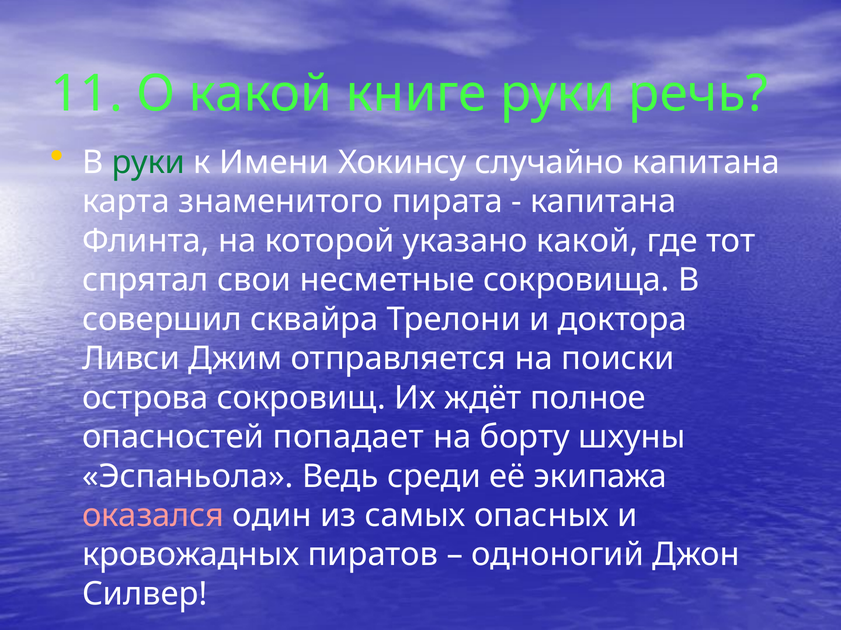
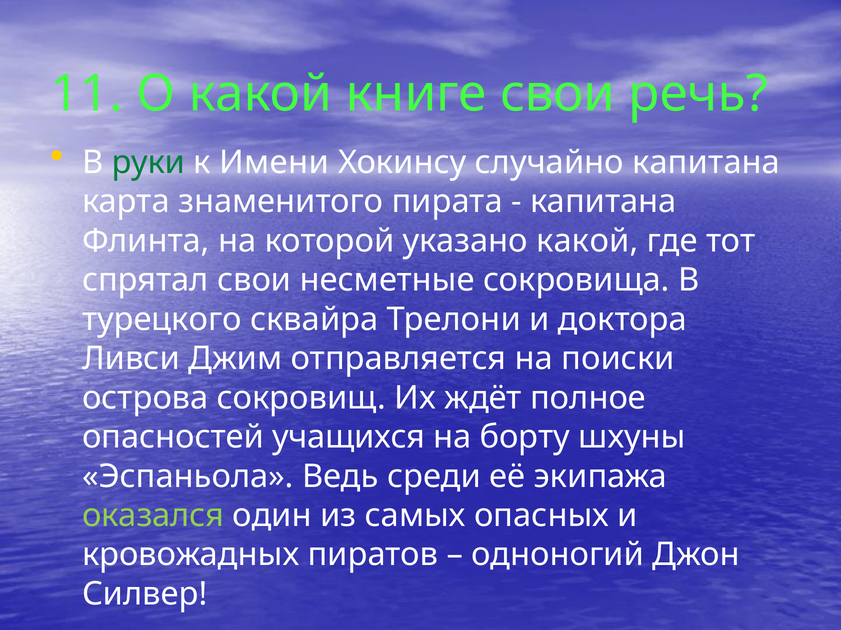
книге руки: руки -> свои (558, 94)
совершил: совершил -> турецкого (162, 320)
попадает: попадает -> учащихся (349, 438)
оказался colour: pink -> light green (153, 516)
